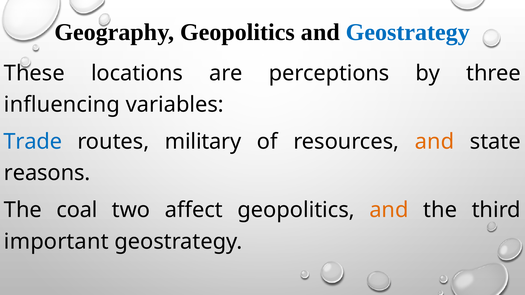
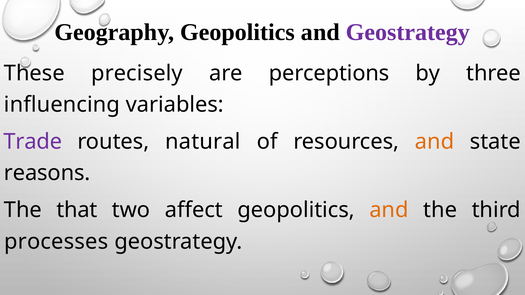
Geostrategy colour: blue -> purple (408, 32)
locations: locations -> precisely (137, 73)
Trade colour: blue -> purple (33, 142)
military: military -> natural (203, 142)
coal: coal -> that (77, 210)
important: important -> processes (56, 242)
